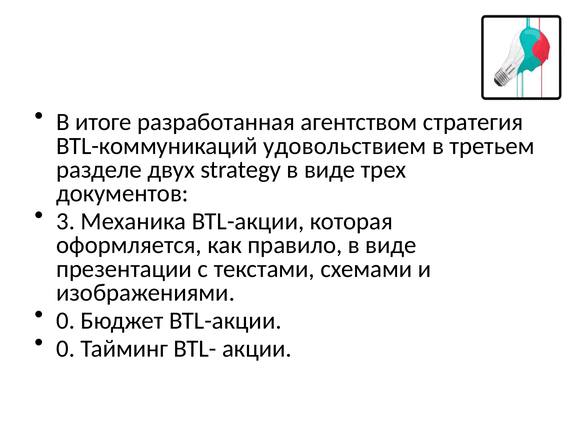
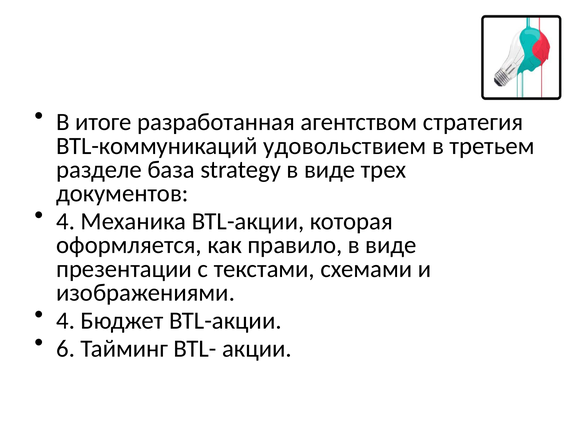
двух: двух -> база (171, 170)
3: 3 -> 4 (66, 221)
0: 0 -> 4 (66, 321)
0: 0 -> 6 (66, 349)
